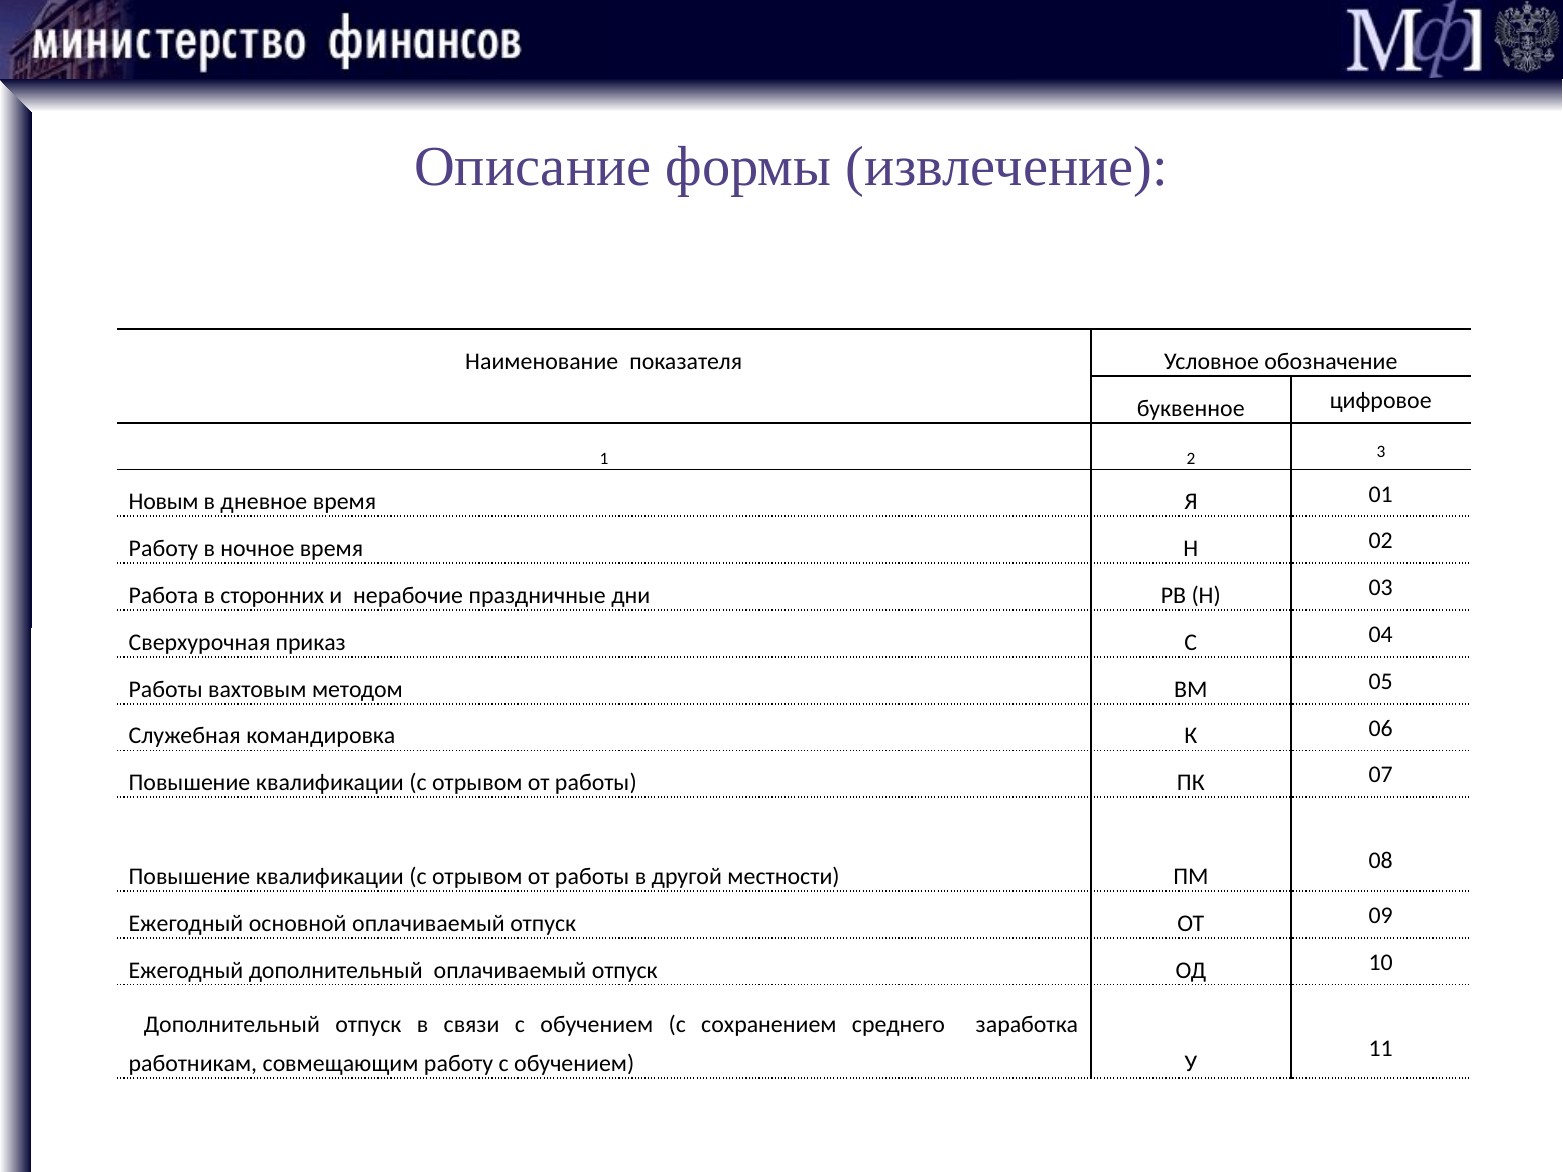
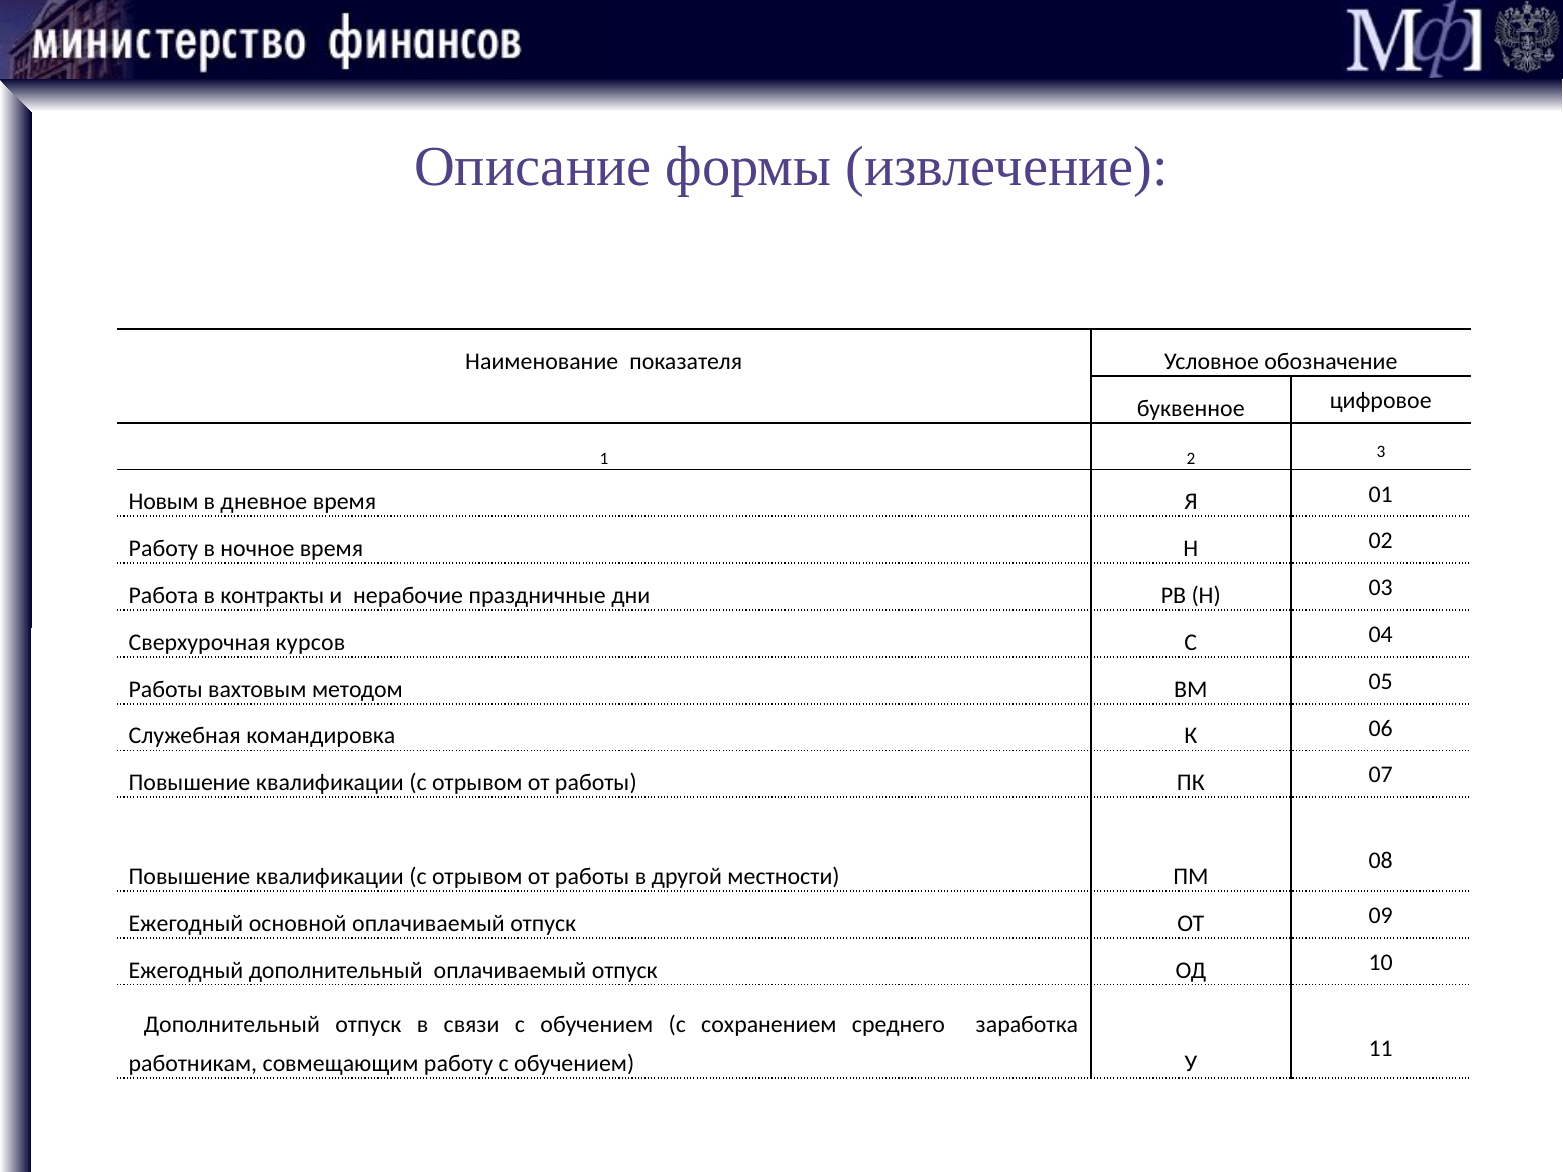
сторонних: сторонних -> контракты (272, 596)
приказ: приказ -> курсов (311, 643)
